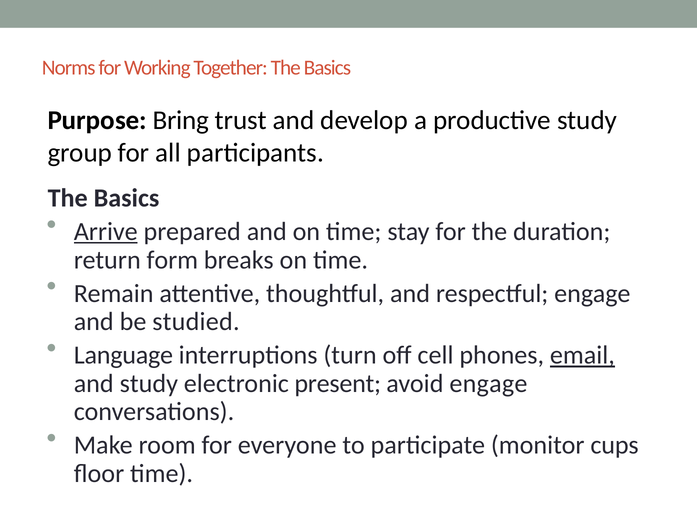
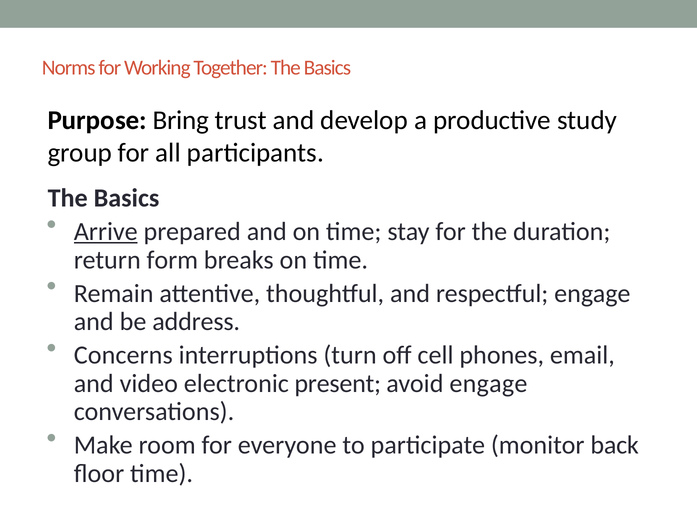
studied: studied -> address (196, 322)
Language: Language -> Concerns (123, 355)
email underline: present -> none (582, 355)
and study: study -> video (149, 383)
cups: cups -> back (615, 445)
